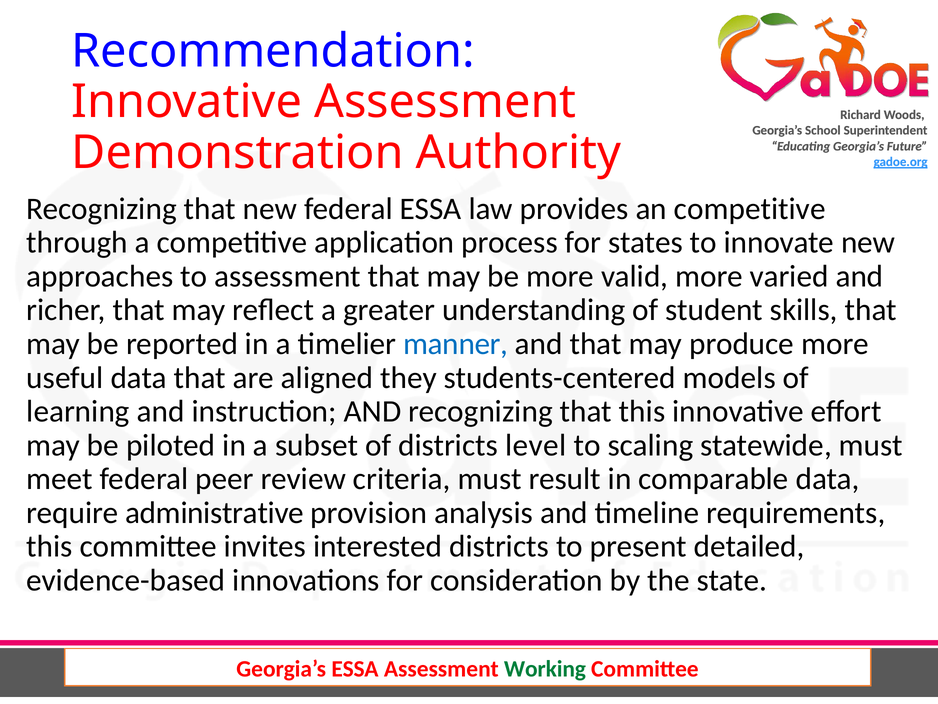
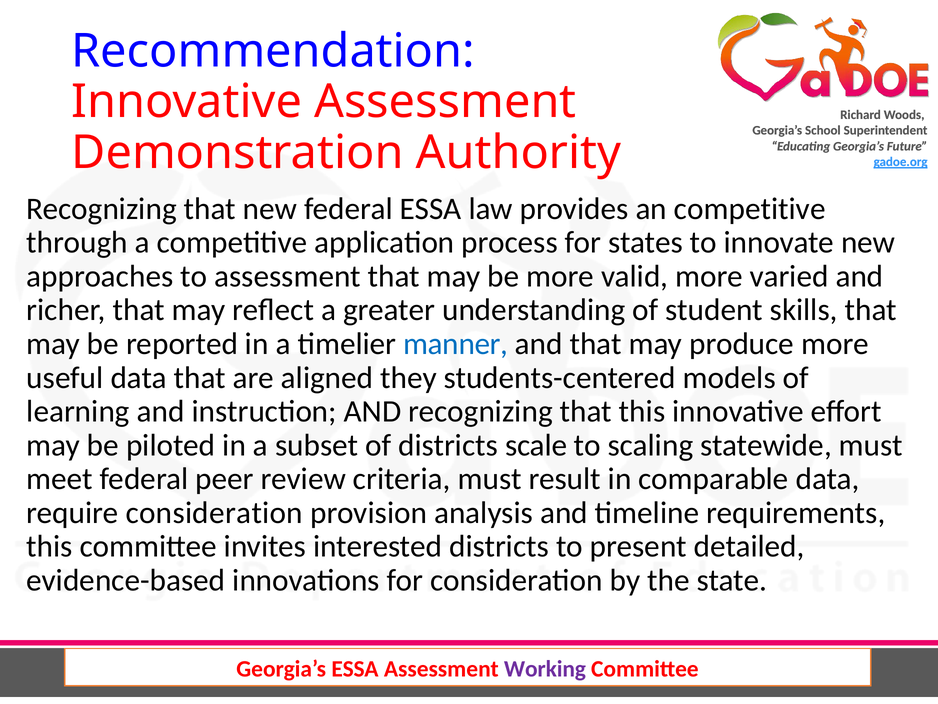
level: level -> scale (536, 445)
require administrative: administrative -> consideration (214, 512)
Working colour: green -> purple (545, 668)
